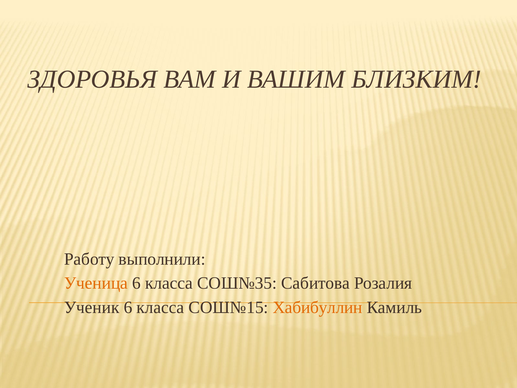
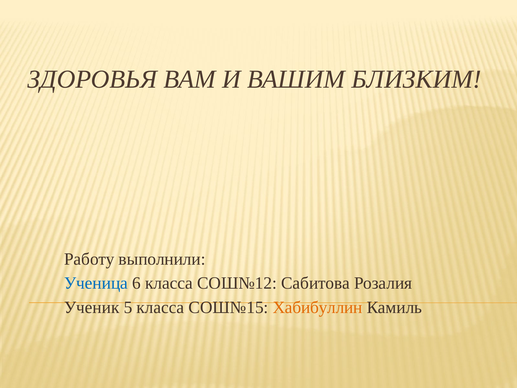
Ученица colour: orange -> blue (96, 283)
СОШ№35: СОШ№35 -> СОШ№12 (237, 283)
Ученик 6: 6 -> 5 (128, 307)
